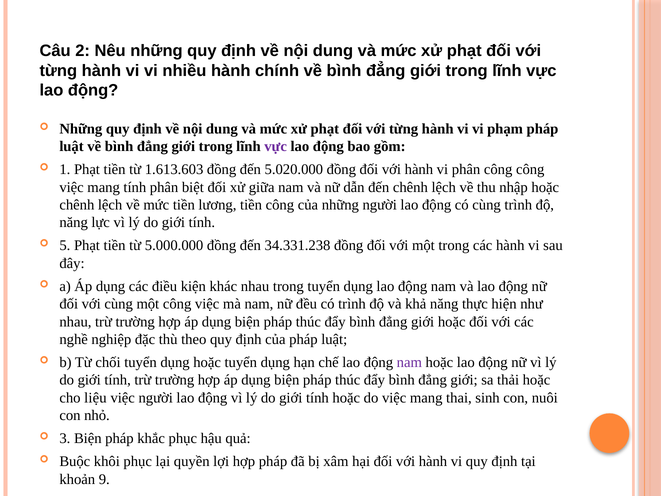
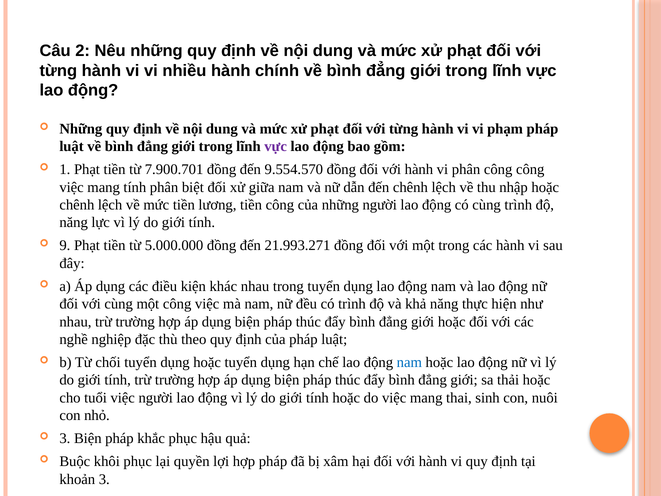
1.613.603: 1.613.603 -> 7.900.701 (174, 170)
5.020.000: 5.020.000 -> 9.554.570 (294, 170)
5: 5 -> 9 (65, 246)
34.331.238: 34.331.238 -> 21.993.271 (298, 246)
nam colour: purple -> blue (409, 362)
liệu: liệu -> tuổi (96, 397)
khoản 9: 9 -> 3 (104, 479)
